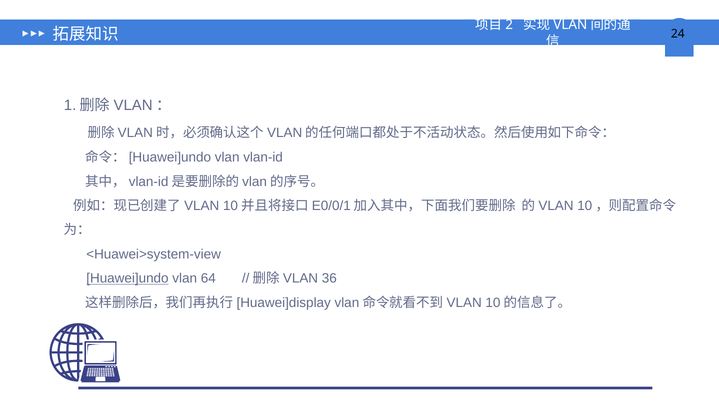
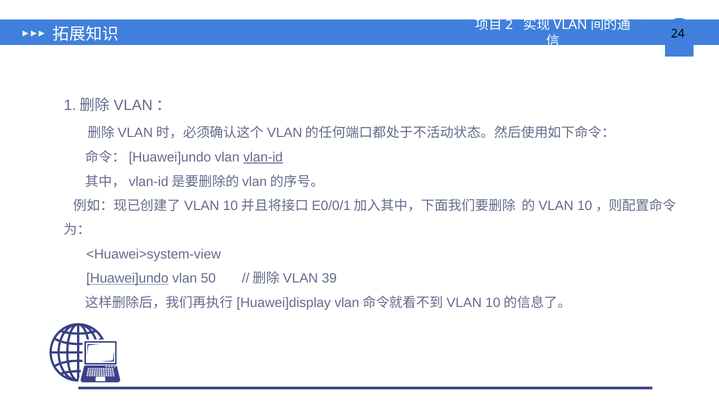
vlan-id underline: none -> present (263, 157)
64: 64 -> 50 (208, 279)
36: 36 -> 39 (329, 279)
